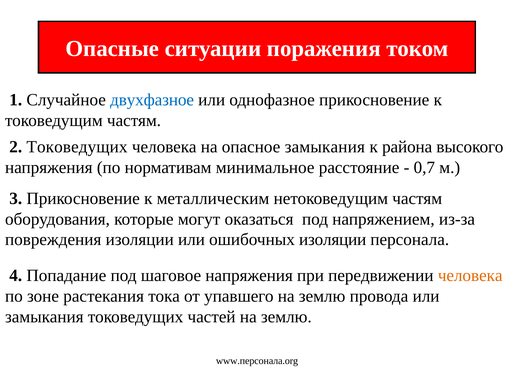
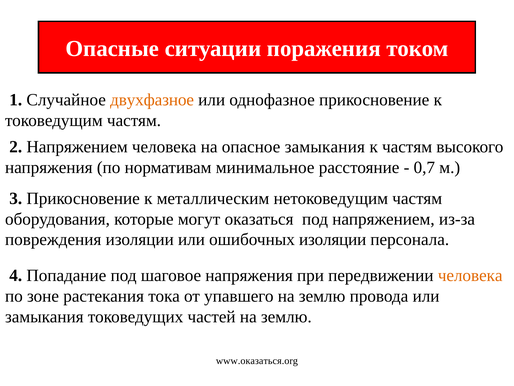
двухфазное colour: blue -> orange (152, 100)
2 Токоведущих: Токоведущих -> Напряжением (77, 147)
к района: района -> частям (407, 147)
www.персонала.org: www.персонала.org -> www.оказаться.org (257, 361)
